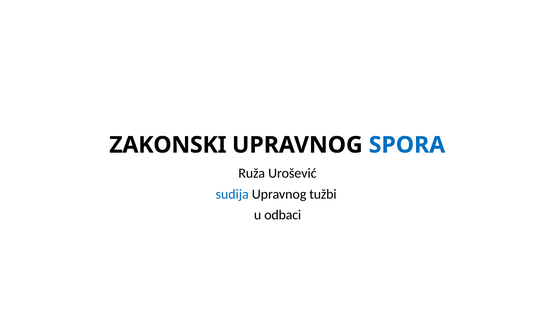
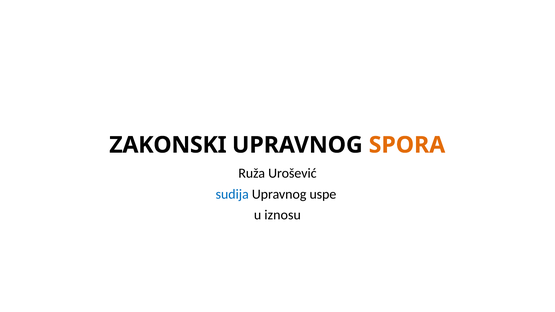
SPORA colour: blue -> orange (407, 145)
tužbi: tužbi -> uspe (323, 194)
odbaci: odbaci -> iznosu (283, 215)
